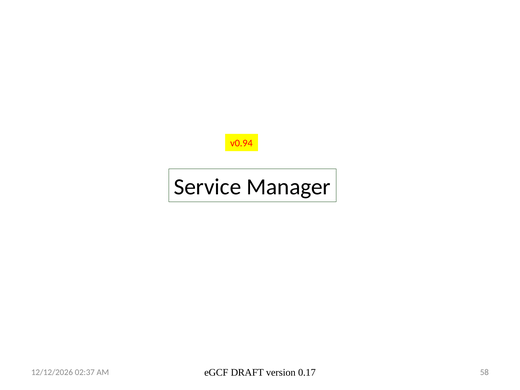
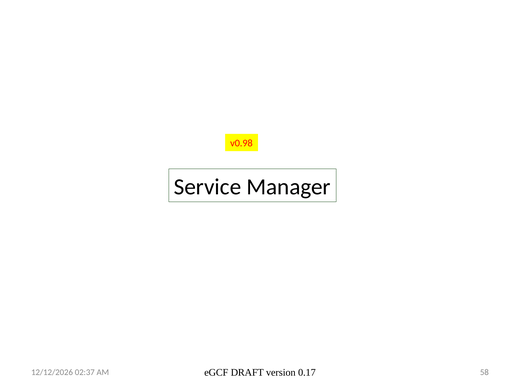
v0.94: v0.94 -> v0.98 (241, 143)
